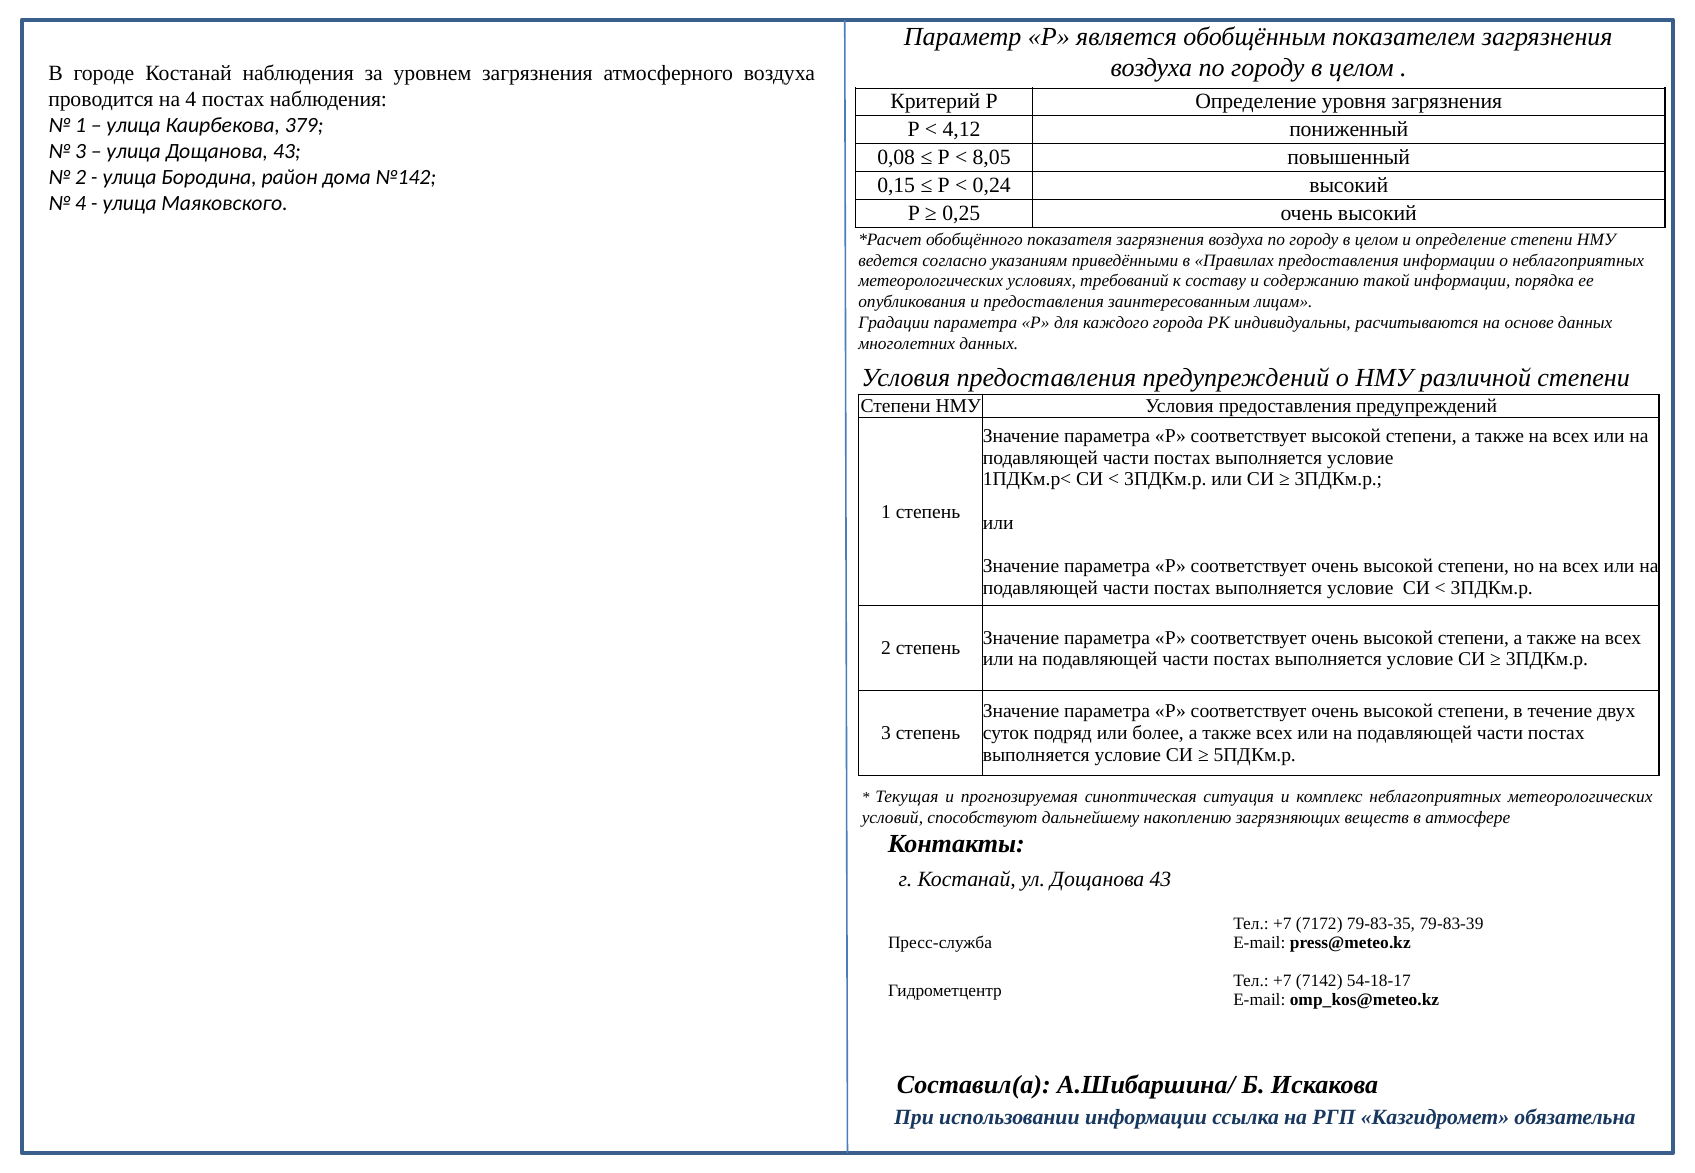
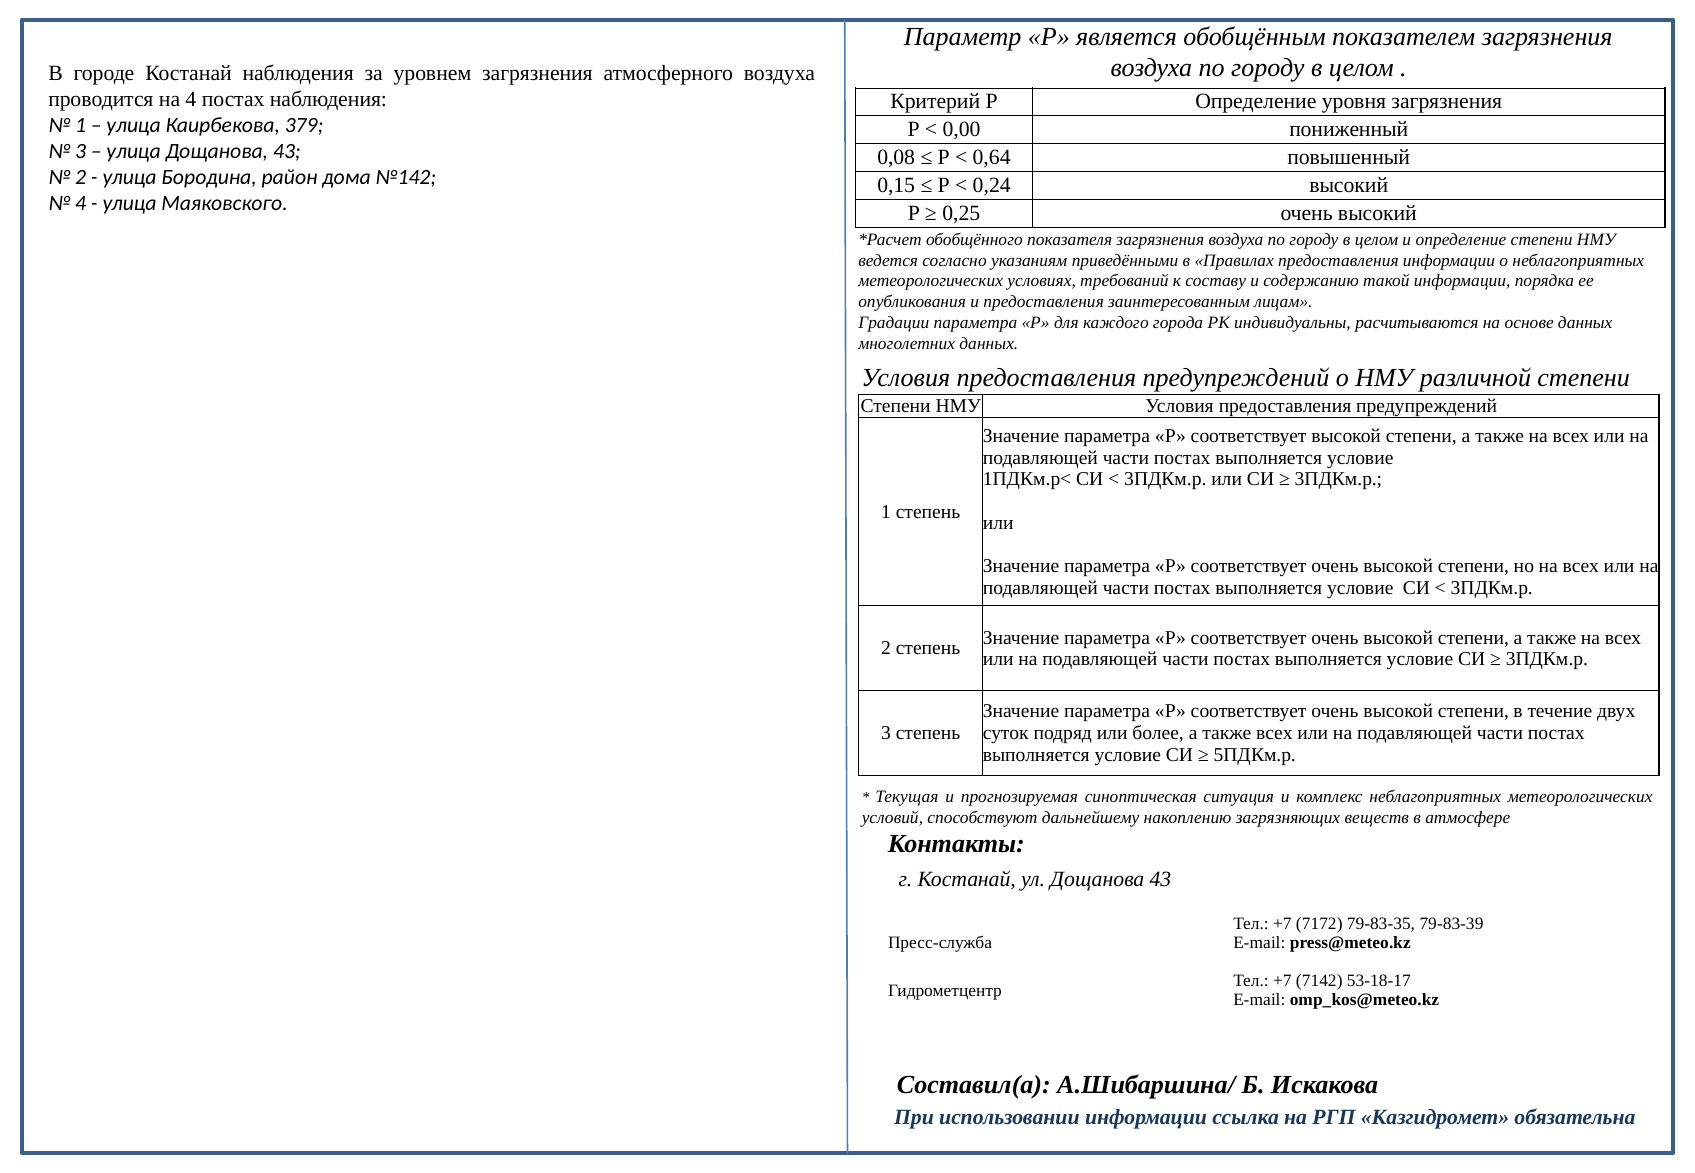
4,12: 4,12 -> 0,00 (962, 130)
8,05: 8,05 -> 0,64 (992, 158)
54-18-17: 54-18-17 -> 53-18-17 (1379, 981)
